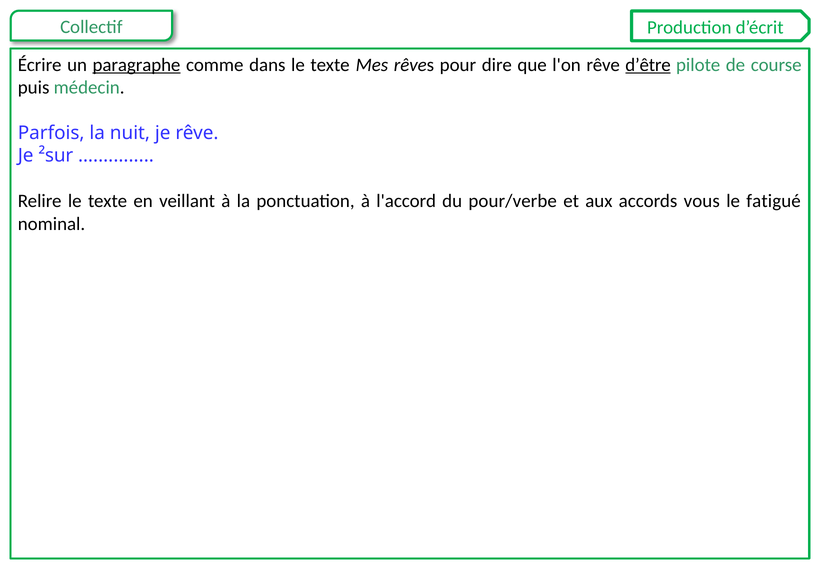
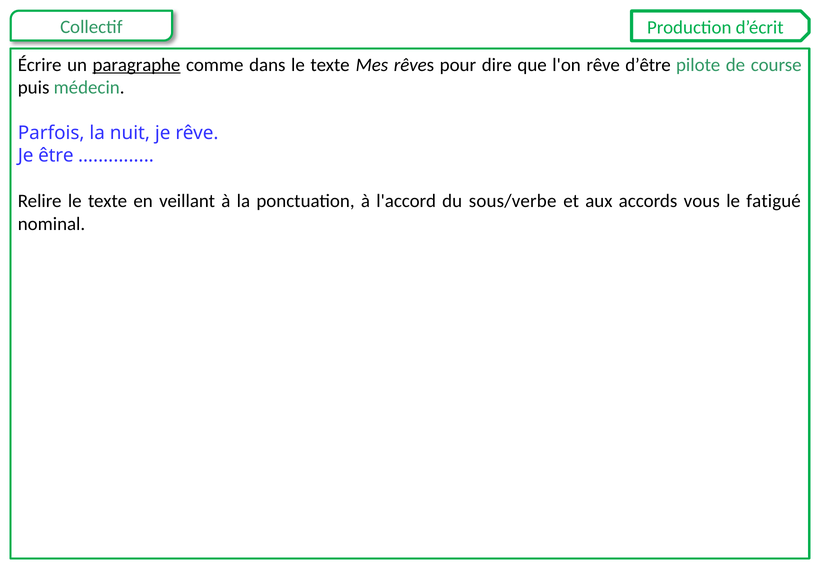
d’être underline: present -> none (648, 65)
²sur: ²sur -> être (56, 156)
pour/verbe: pour/verbe -> sous/verbe (513, 201)
